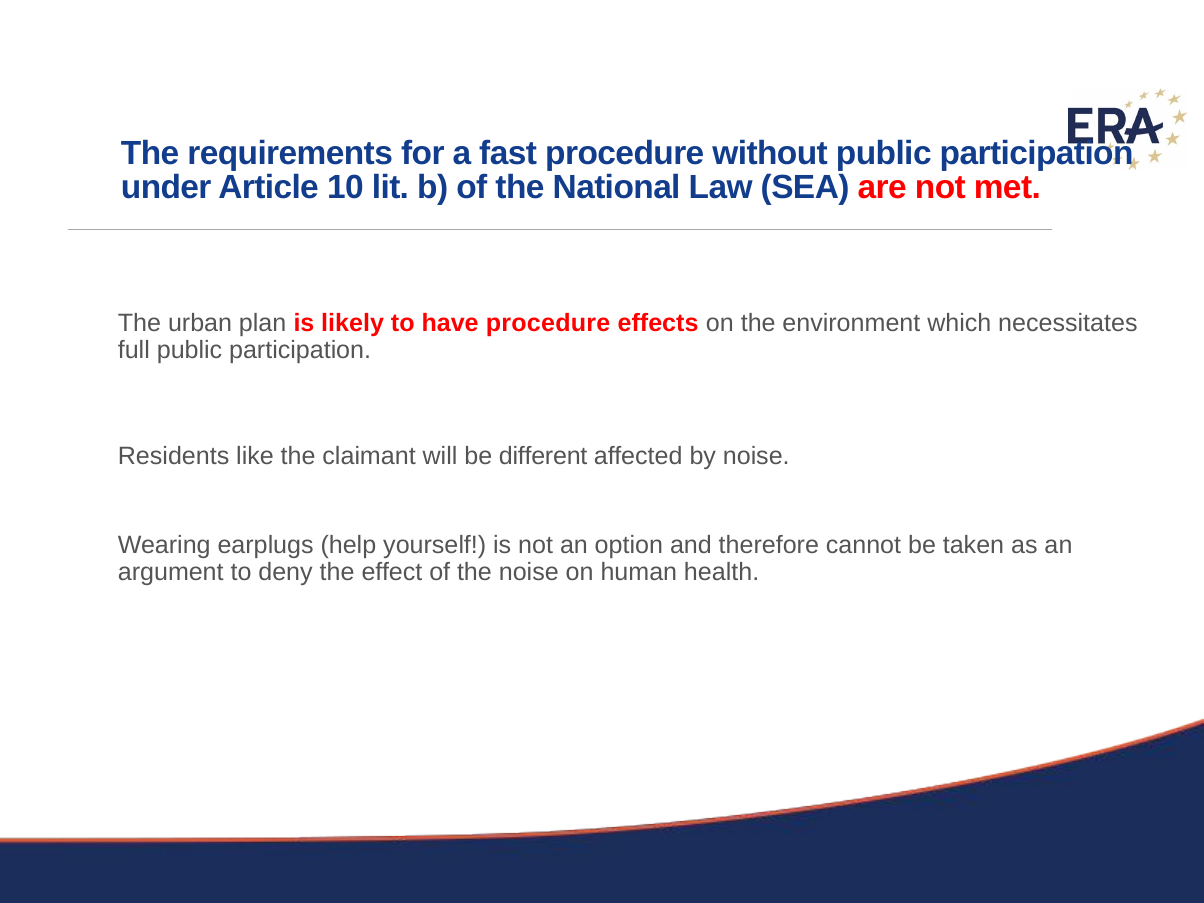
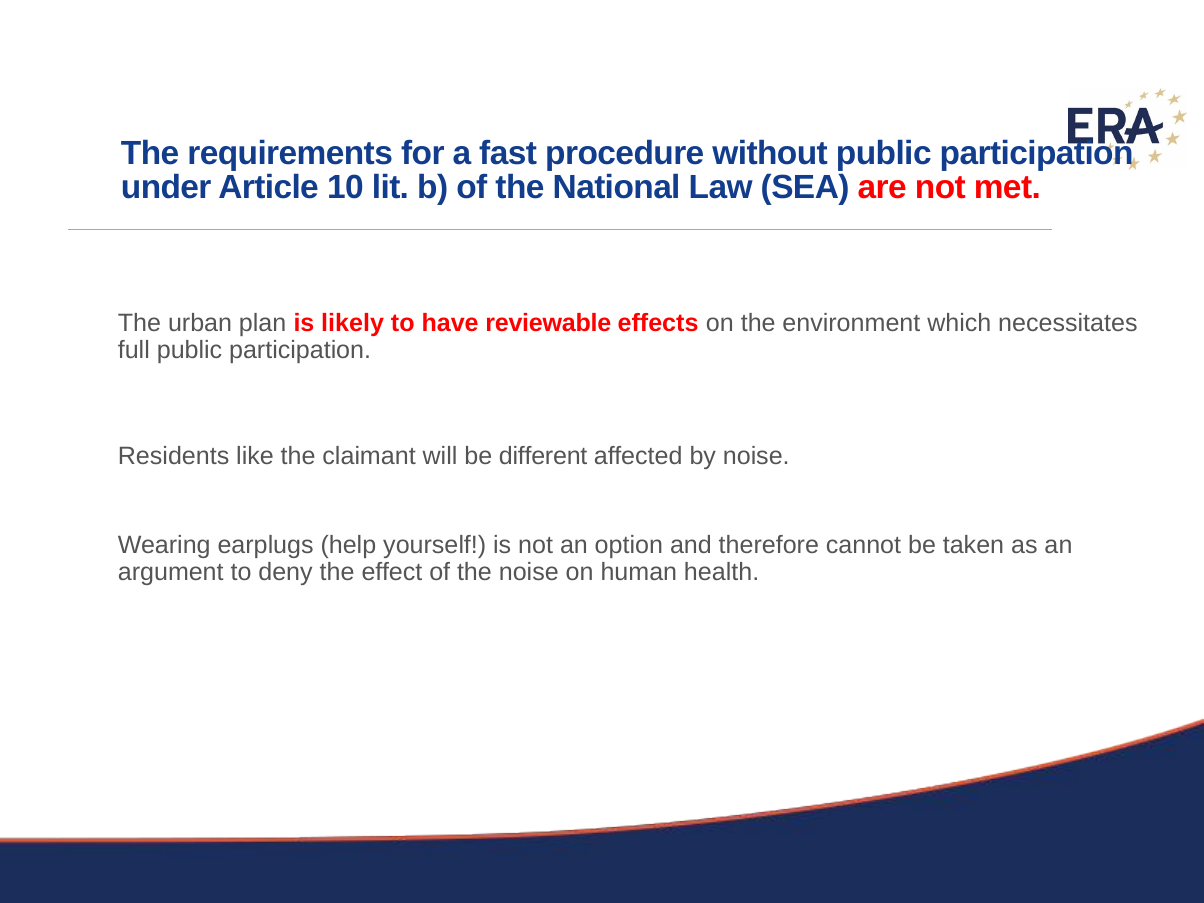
have procedure: procedure -> reviewable (548, 323)
